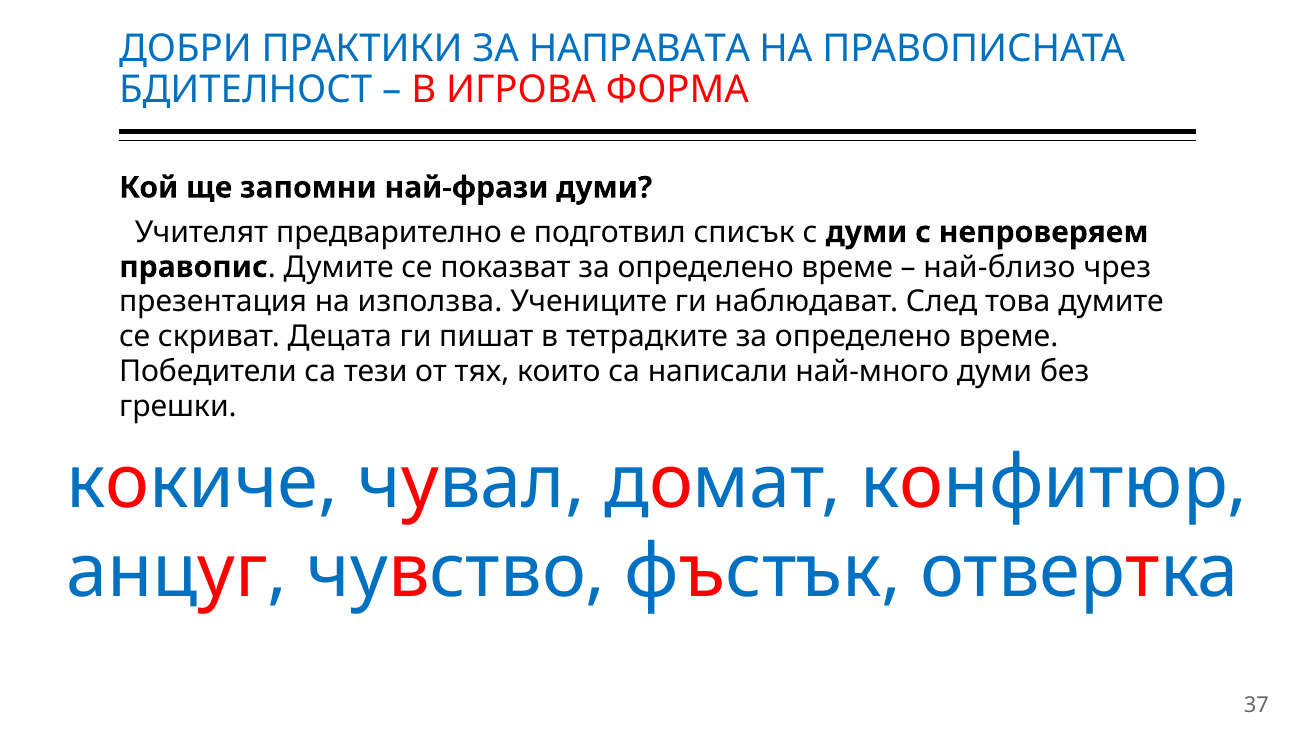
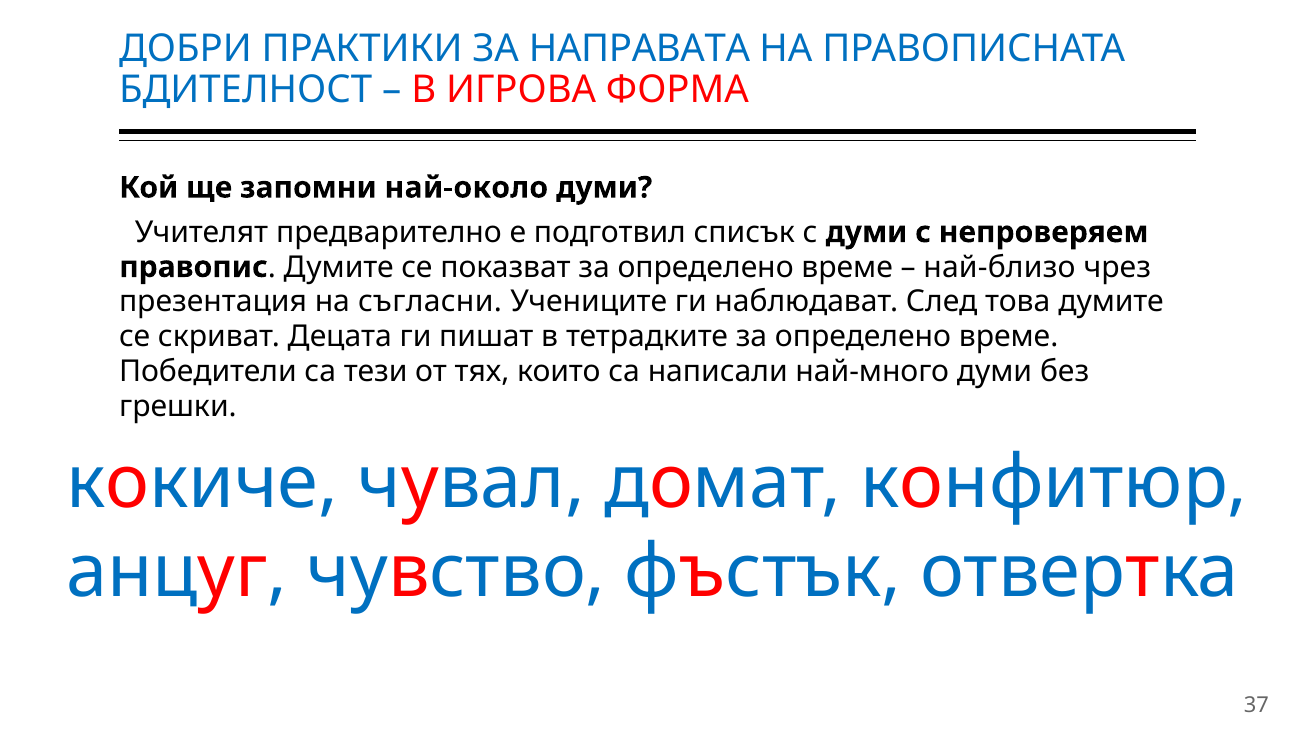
най-фрази: най-фрази -> най-около (466, 188)
използва: използва -> съгласни (430, 302)
